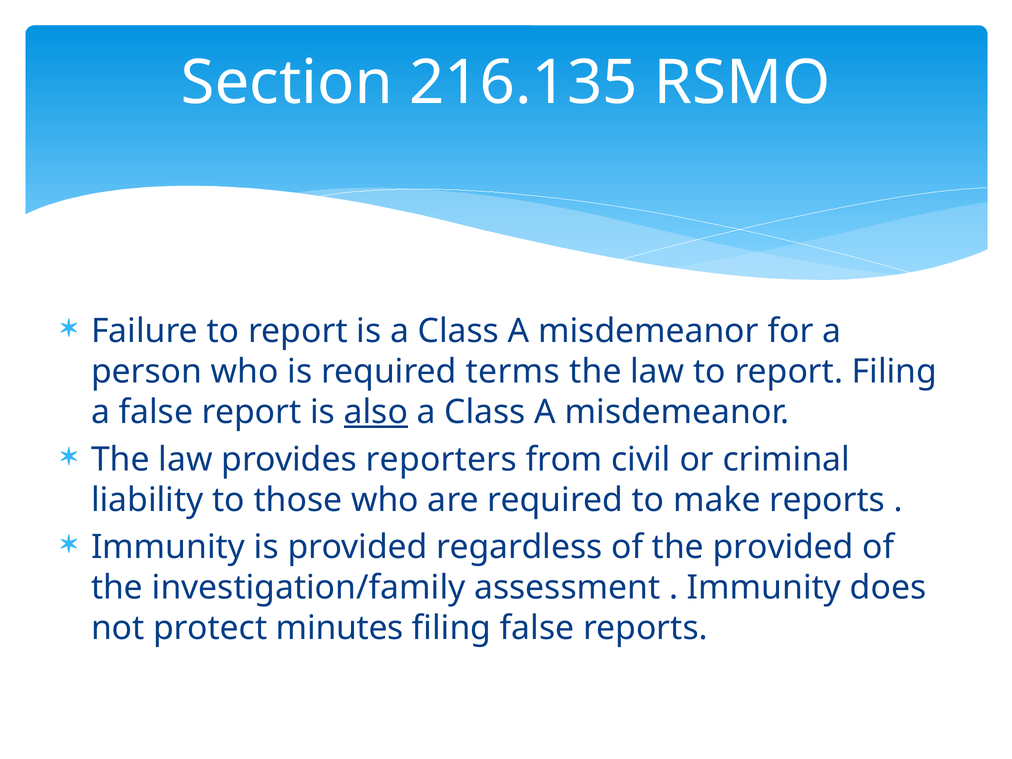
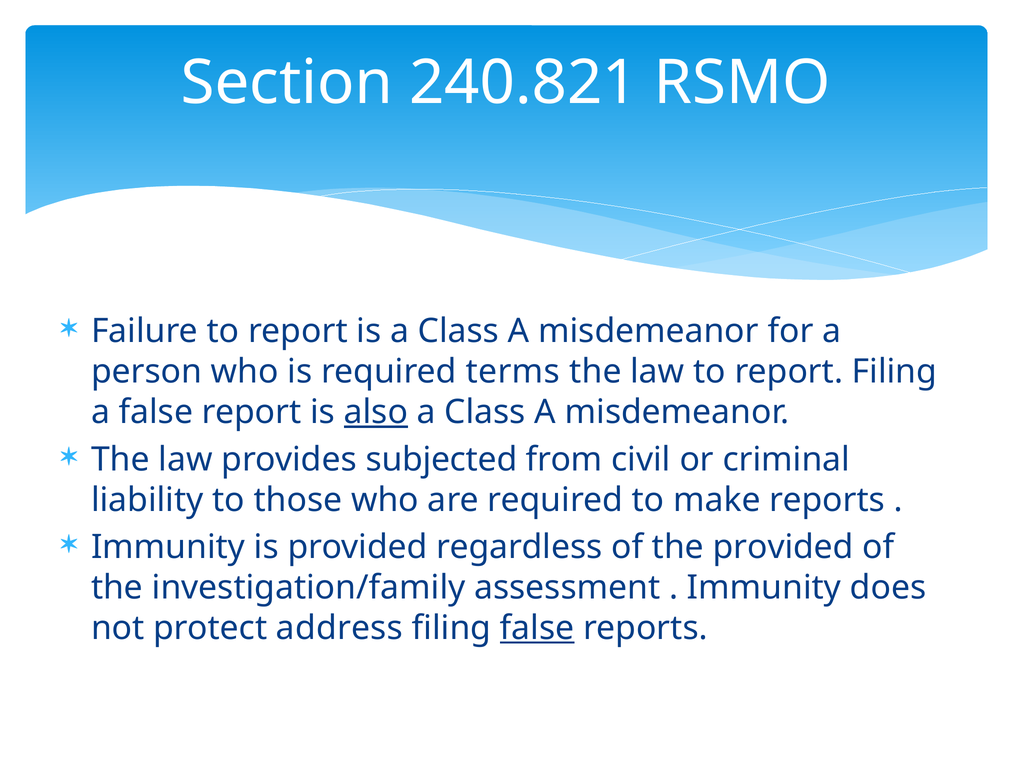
216.135: 216.135 -> 240.821 (523, 83)
reporters: reporters -> subjected (441, 459)
minutes: minutes -> address (339, 628)
false underline: none -> present (537, 628)
